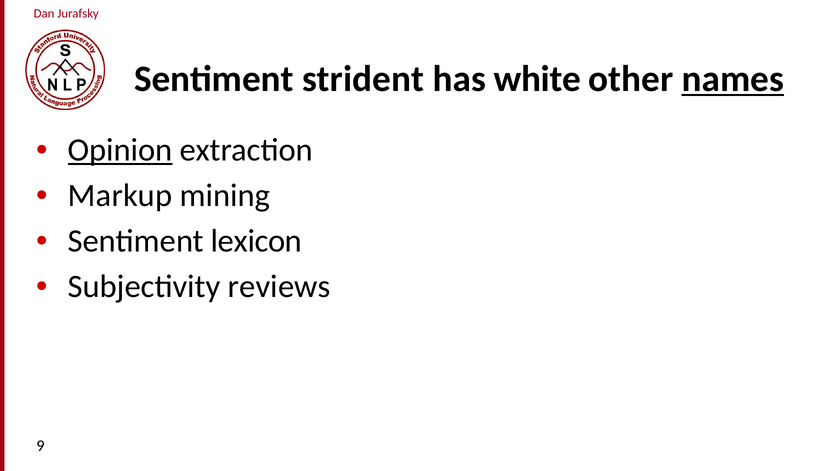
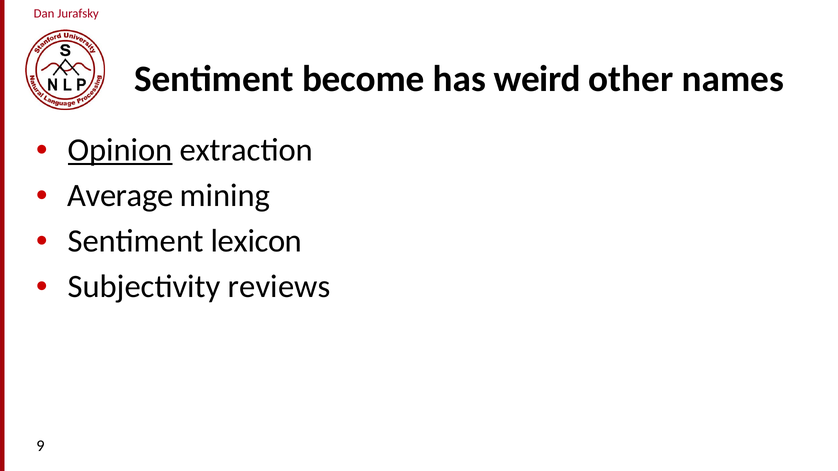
strident: strident -> become (363, 79)
white: white -> weird (537, 79)
names underline: present -> none (733, 79)
Markup: Markup -> Average (120, 196)
